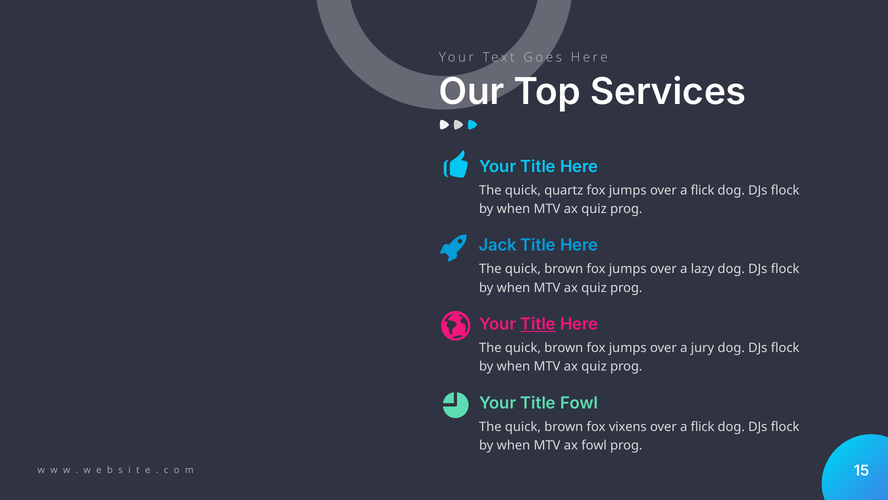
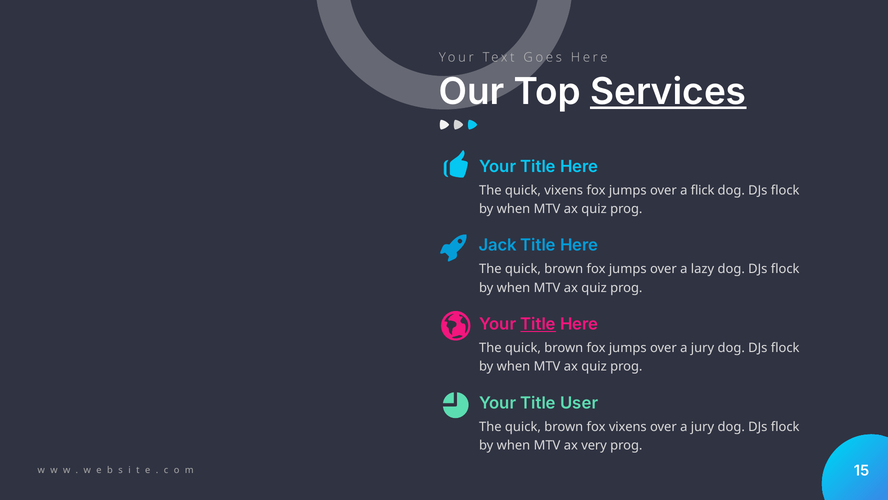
Services underline: none -> present (668, 92)
quick quartz: quartz -> vixens (564, 190)
Title Fowl: Fowl -> User (579, 403)
flick: flick -> jury (702, 426)
ax fowl: fowl -> very (594, 445)
